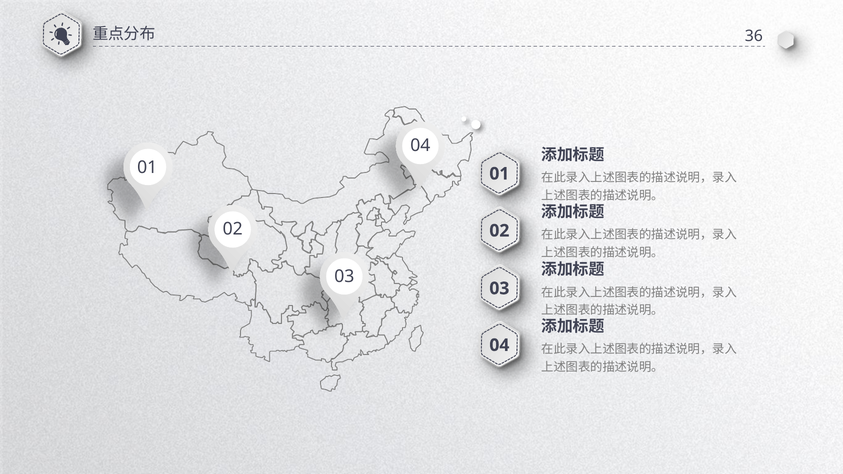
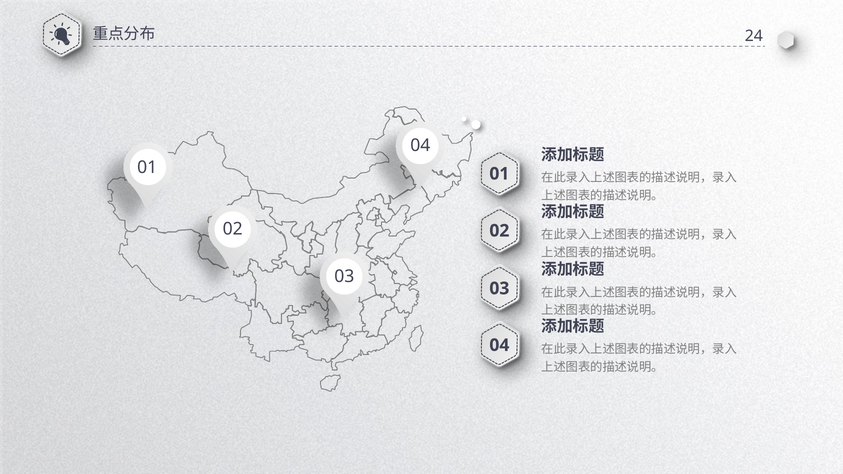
36: 36 -> 24 (754, 36)
